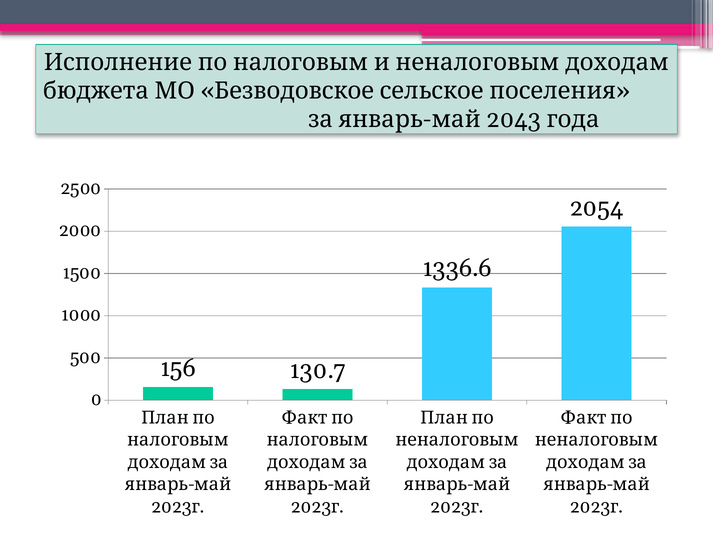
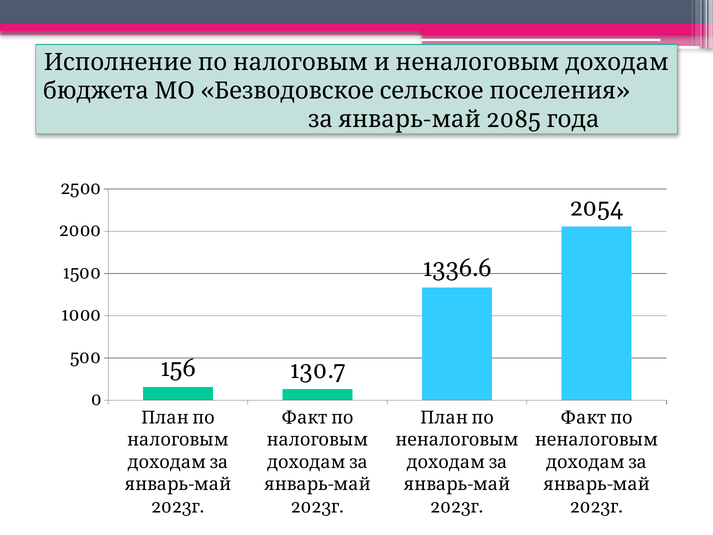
2043: 2043 -> 2085 (514, 119)
